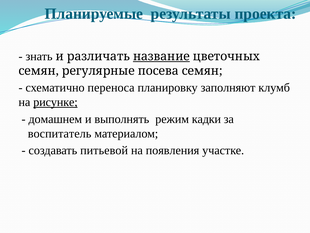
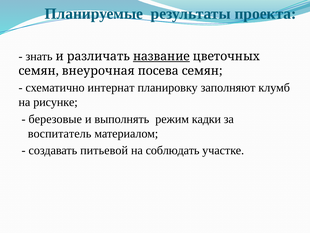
регулярные: регулярные -> внеурочная (98, 71)
переноса: переноса -> интернат (111, 88)
рисунке underline: present -> none (55, 102)
домашнем: домашнем -> березовые (55, 119)
появления: появления -> соблюдать (173, 150)
